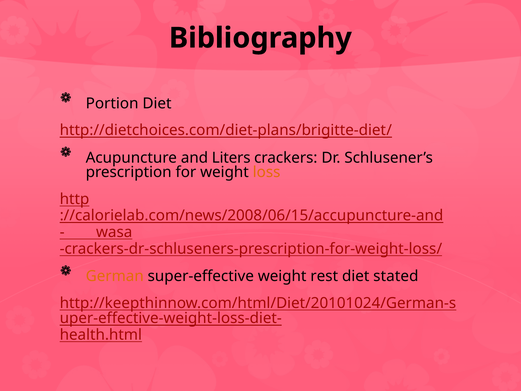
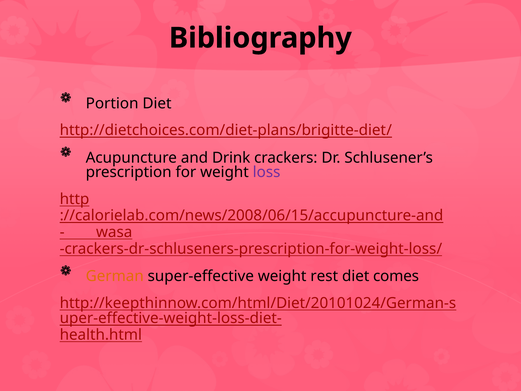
Liters: Liters -> Drink (231, 158)
loss colour: orange -> purple (267, 172)
stated: stated -> comes (396, 276)
